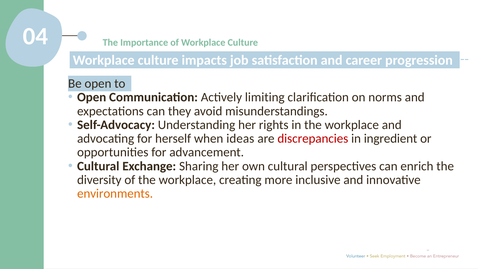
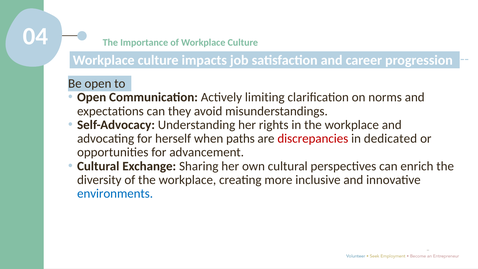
ideas: ideas -> paths (240, 139)
ingredient: ingredient -> dedicated (390, 139)
environments colour: orange -> blue (115, 194)
